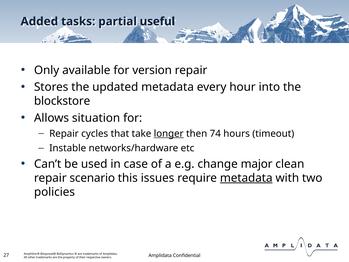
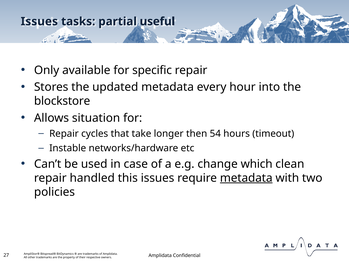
Added: Added -> Issues (39, 21)
version: version -> specific (152, 70)
longer underline: present -> none (169, 133)
74: 74 -> 54 (215, 133)
major: major -> which (257, 164)
scenario: scenario -> handled (92, 178)
